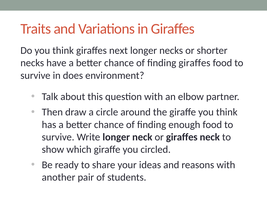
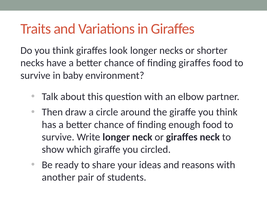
next: next -> look (118, 51)
does: does -> baby (73, 75)
